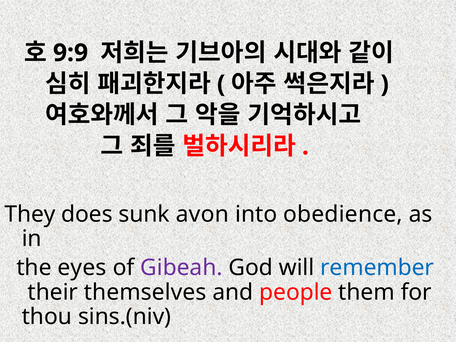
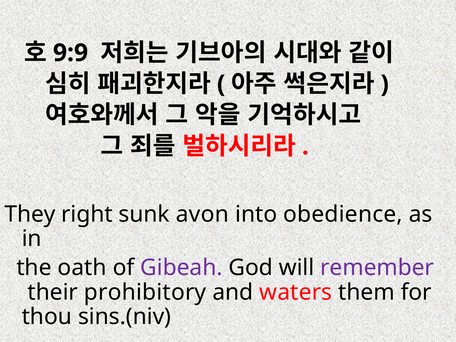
does: does -> right (87, 214)
eyes: eyes -> oath (82, 268)
remember colour: blue -> purple (377, 268)
themselves: themselves -> prohibitory (145, 292)
people: people -> waters (296, 292)
